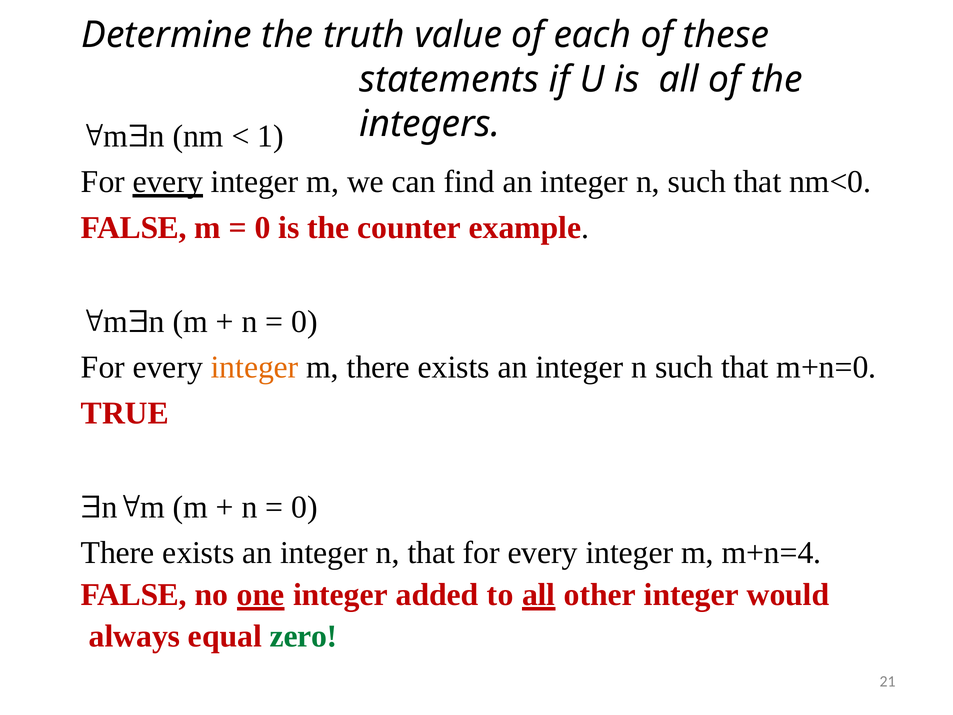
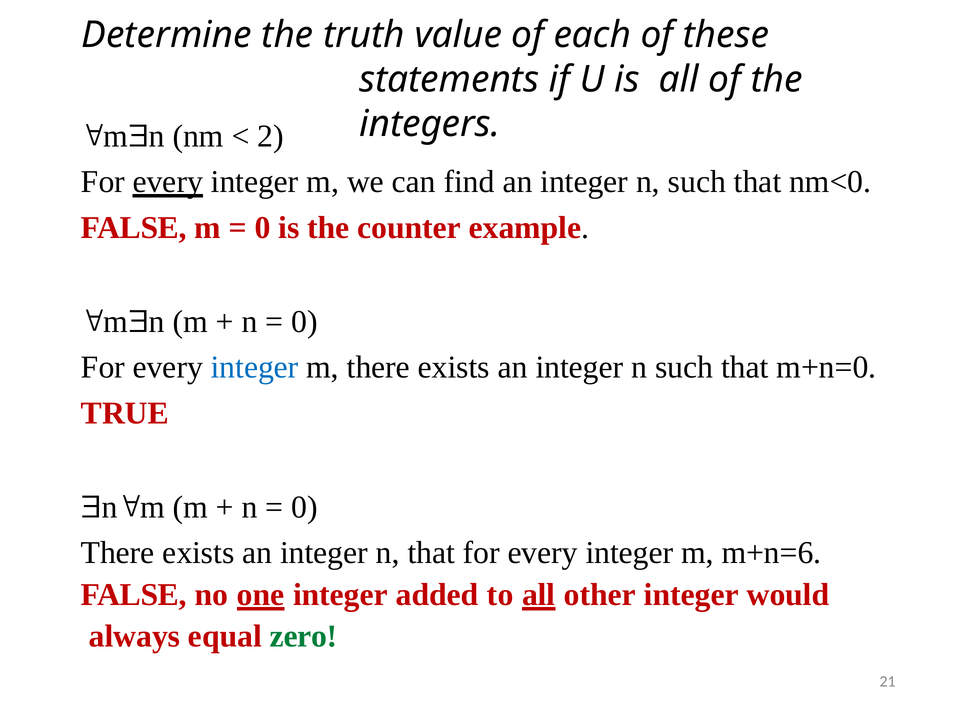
1: 1 -> 2 (271, 136)
integer colour: orange -> blue (255, 367)
m+n=4: m+n=4 -> m+n=6 (771, 552)
